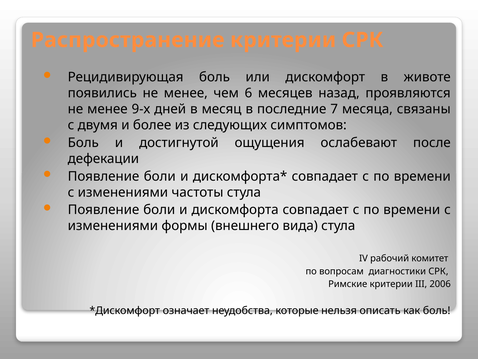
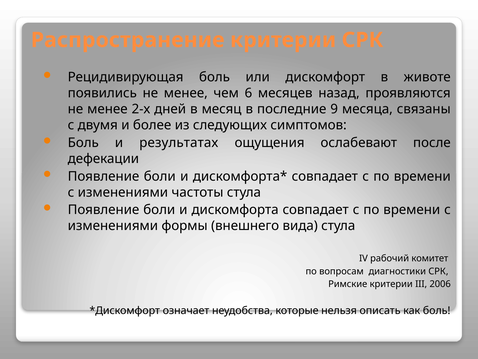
9-х: 9-х -> 2-х (141, 109)
7: 7 -> 9 (334, 109)
достигнутой: достигнутой -> результатах (179, 143)
